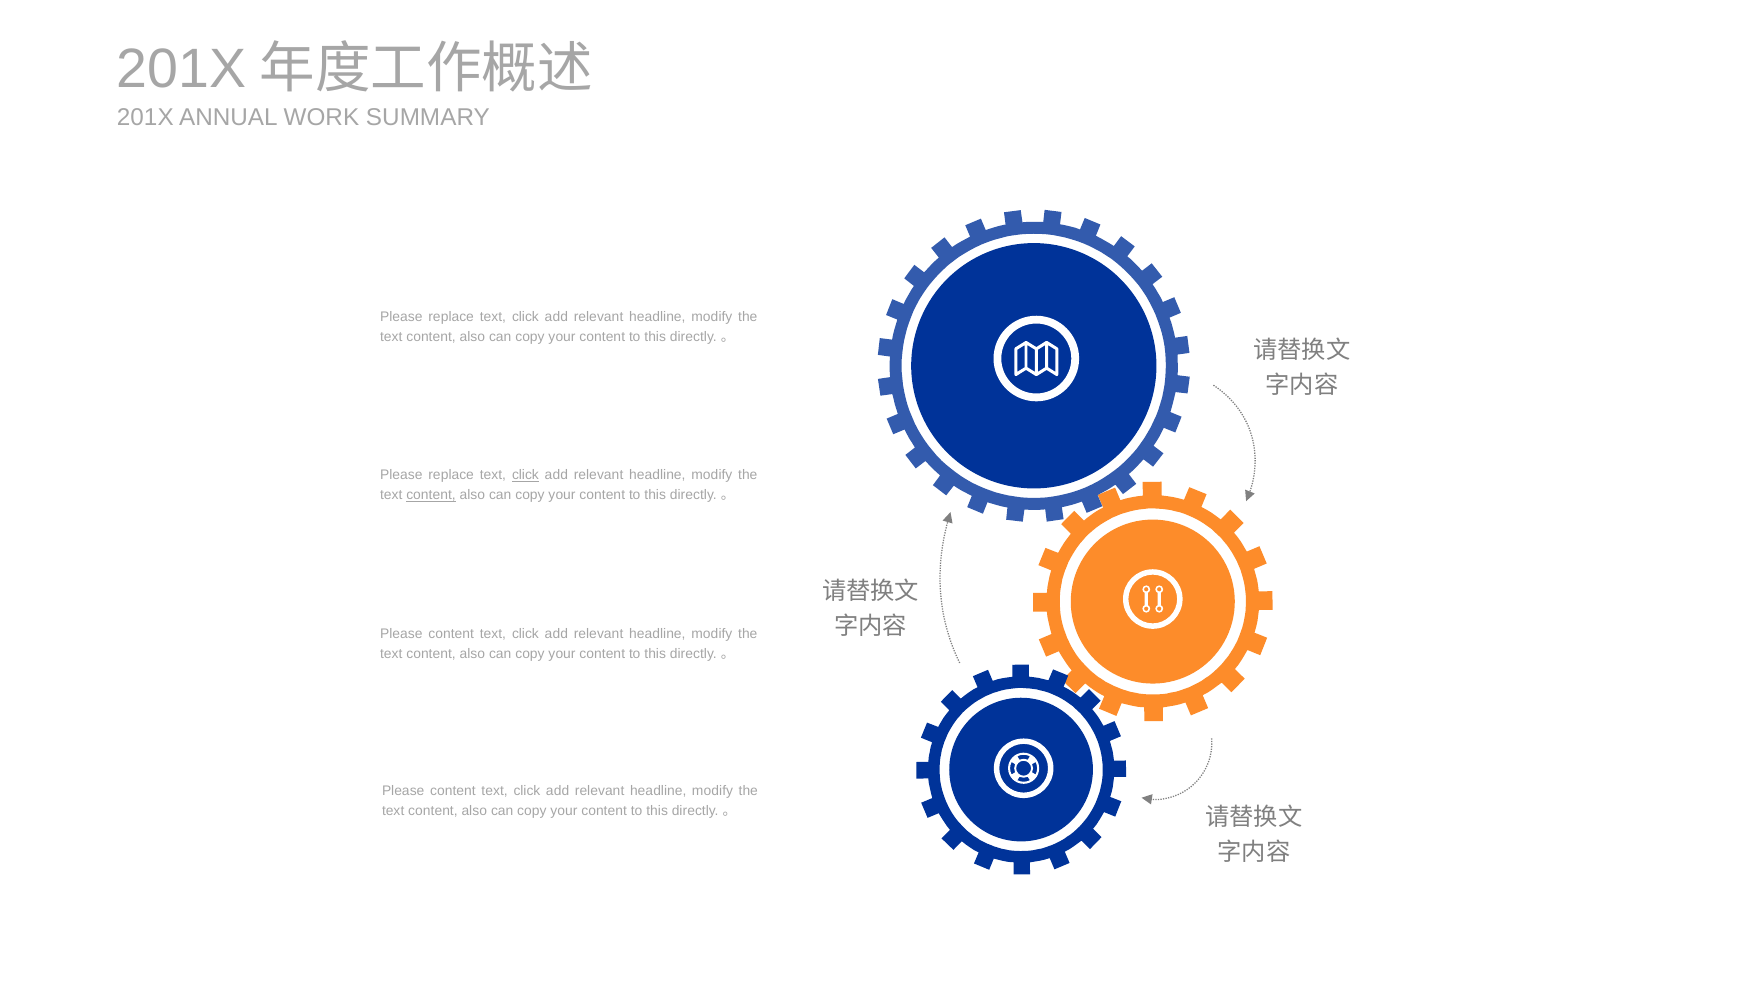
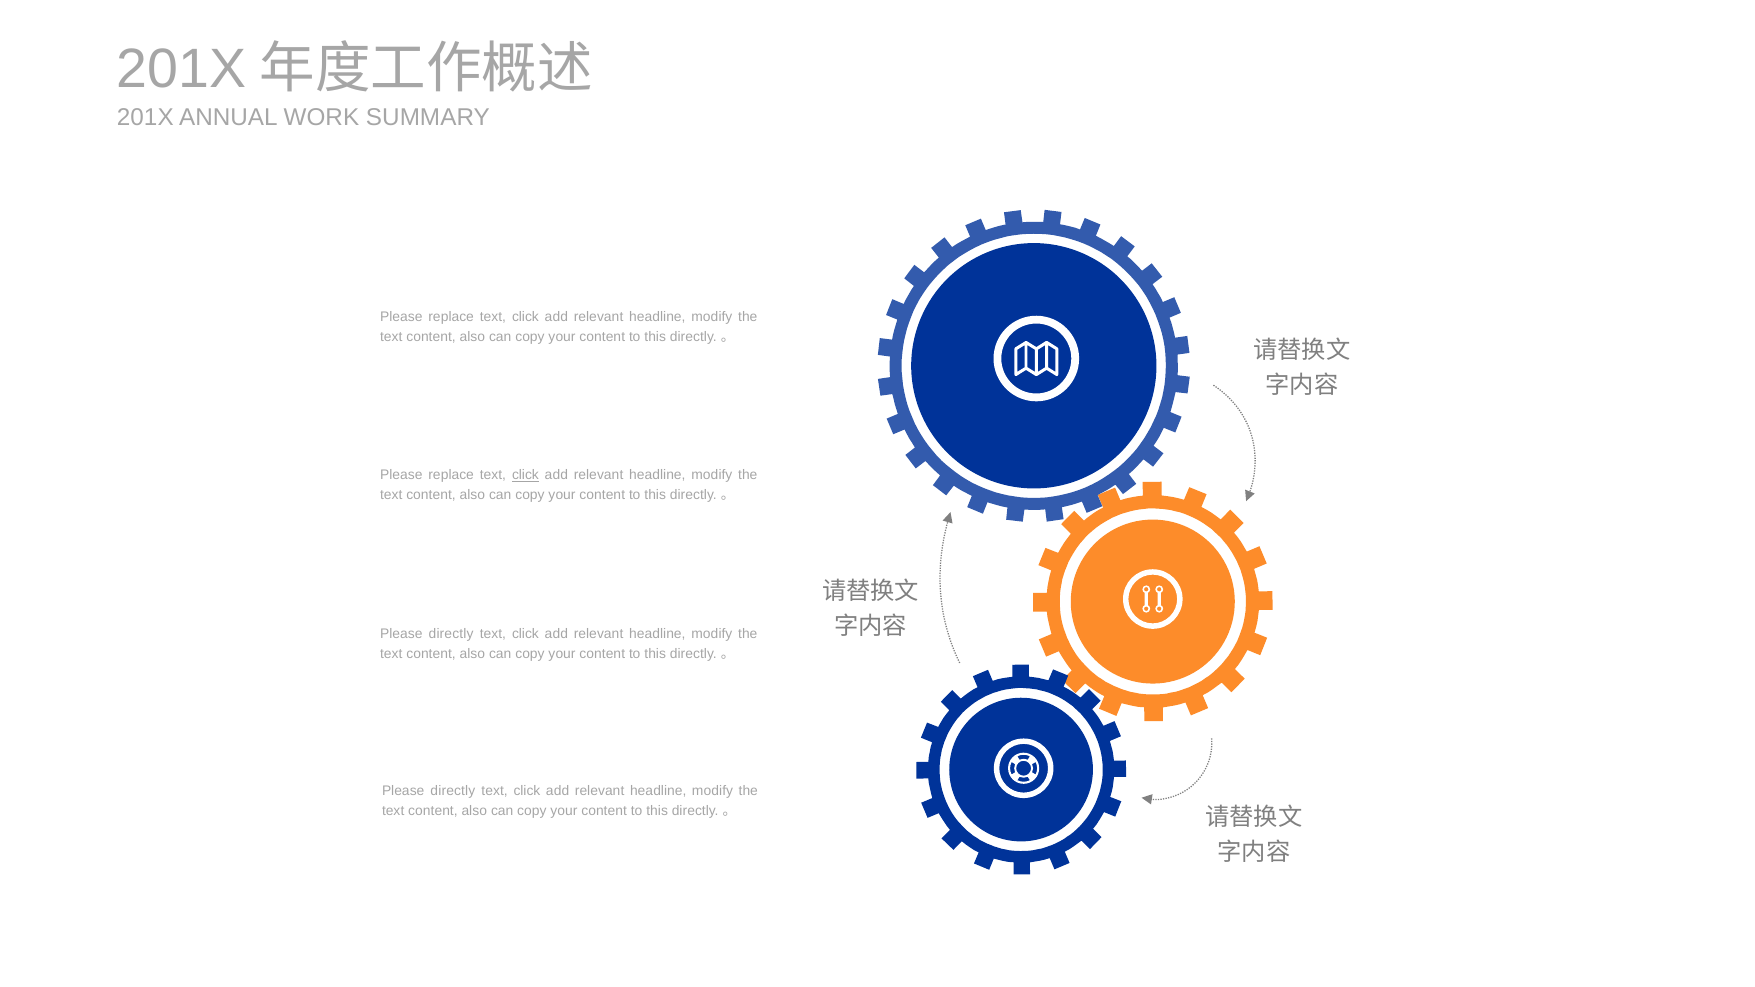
content underline: present -> none (431, 495)
content: content -> directly (451, 634)
content: content -> directly (453, 791)
